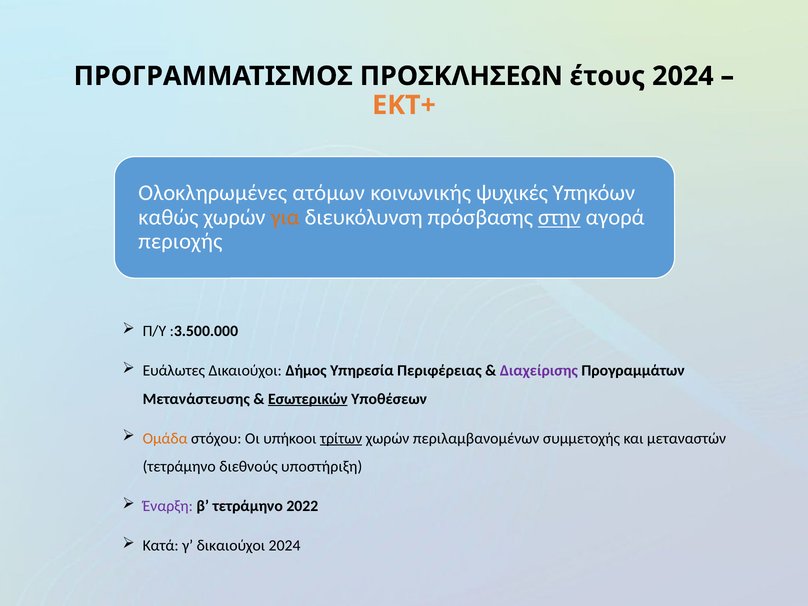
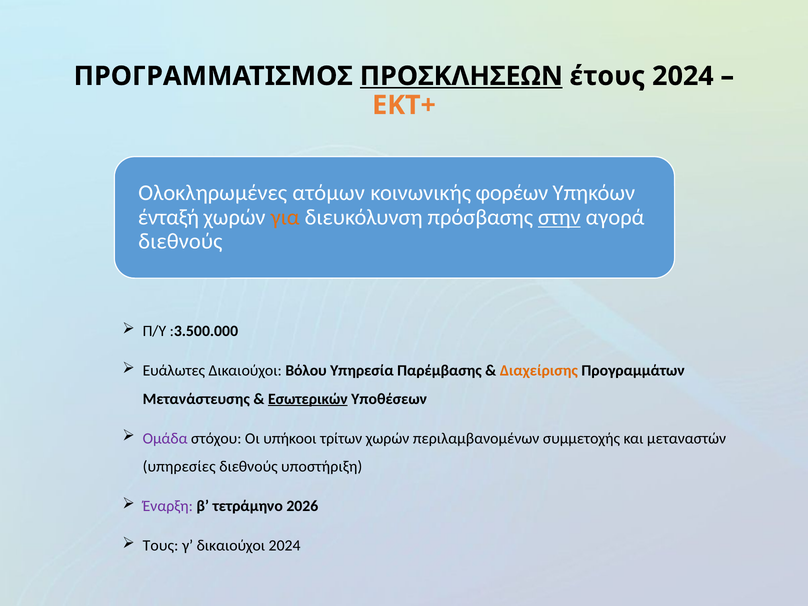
ΠΡΟΣΚΛΗΣΕΩΝ underline: none -> present (461, 76)
ψυχικές: ψυχικές -> φορέων (512, 193)
καθώς: καθώς -> ένταξή (168, 217)
περιοχής: περιοχής -> διεθνούς (180, 242)
Δήμος: Δήμος -> Βόλου (306, 371)
Περιφέρειας: Περιφέρειας -> Παρέμβασης (439, 371)
Διαχείρισης colour: purple -> orange (539, 371)
Ομάδα colour: orange -> purple (165, 438)
τρίτων underline: present -> none (341, 438)
τετράμηνο: τετράμηνο -> υπηρεσίες (179, 467)
2022: 2022 -> 2026 (302, 506)
Κατά: Κατά -> Τους (161, 546)
